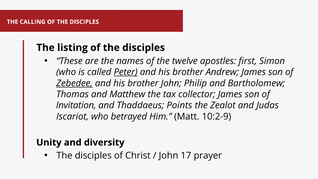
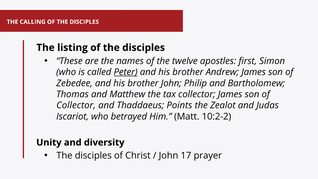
Zebedee underline: present -> none (74, 83)
Invitation: Invitation -> Collector (76, 106)
10:2-9: 10:2-9 -> 10:2-2 (217, 117)
